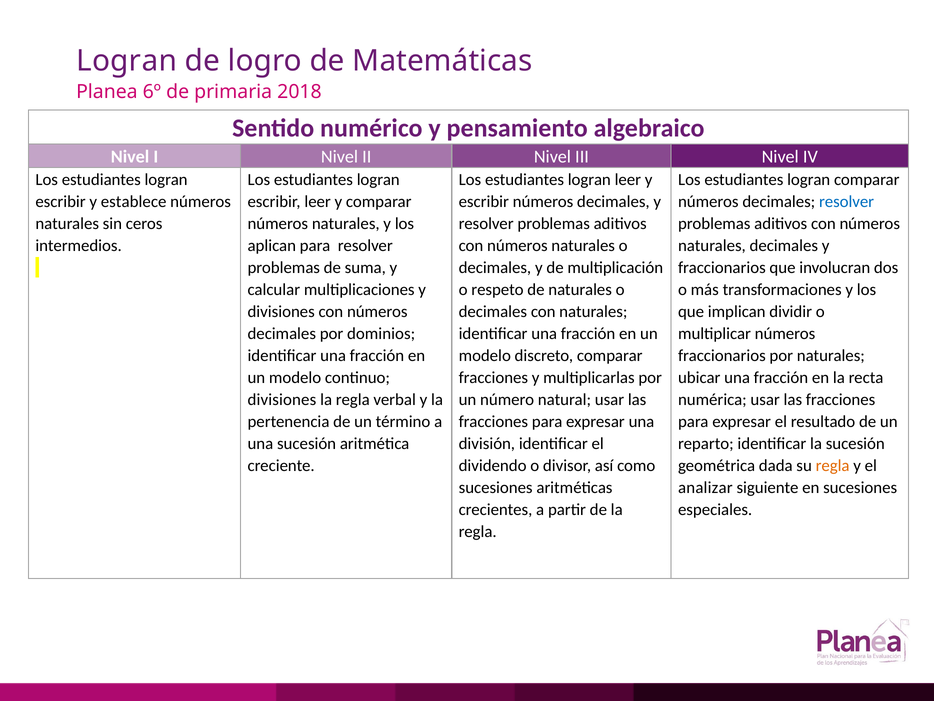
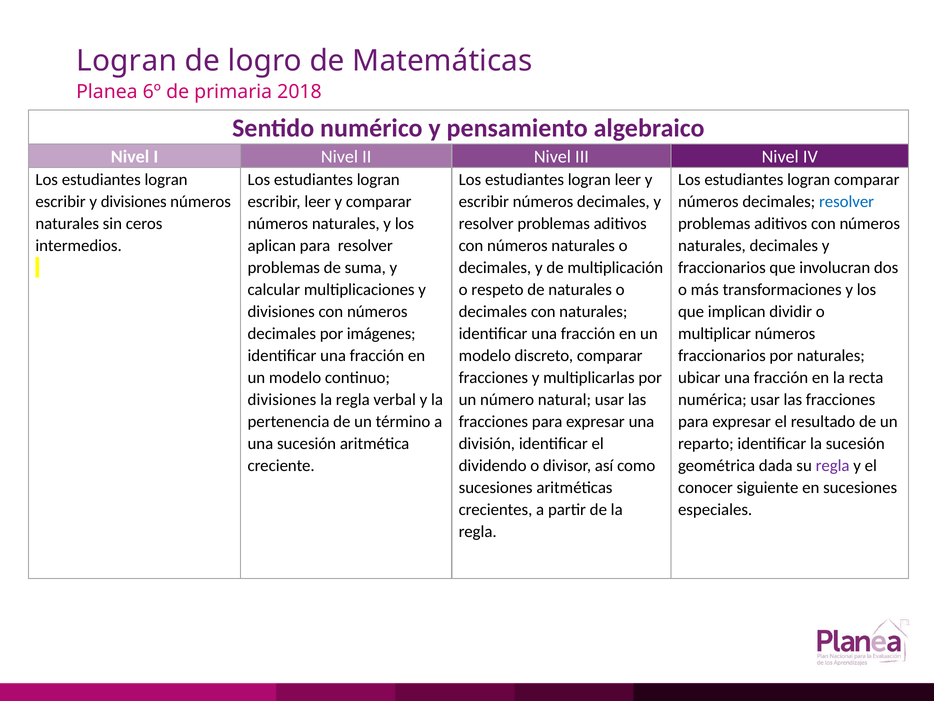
escribir y establece: establece -> divisiones (134, 201)
dominios: dominios -> imágenes (381, 333)
regla colour: orange -> purple (833, 465)
analizar: analizar -> conocer (705, 487)
